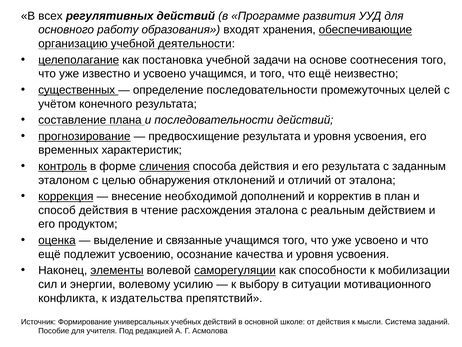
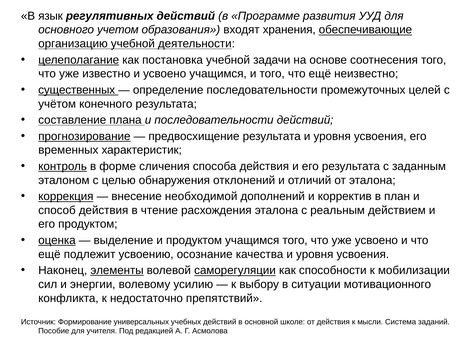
всех: всех -> язык (51, 16)
работу: работу -> учетом (118, 30)
сличения underline: present -> none (164, 166)
и связанные: связанные -> продуктом (194, 240)
издательства: издательства -> недостаточно (146, 298)
